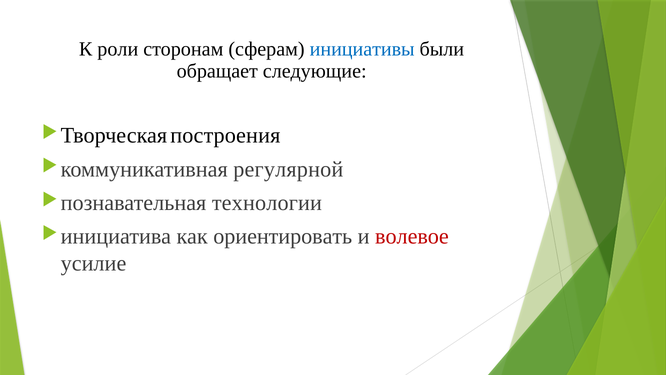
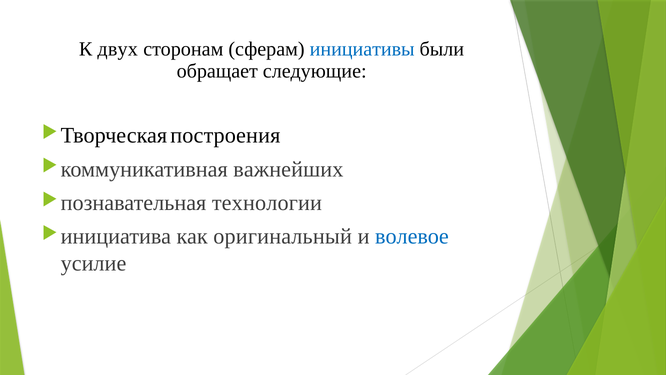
роли: роли -> двух (118, 49)
регулярной: регулярной -> важнейших (288, 169)
ориентировать: ориентировать -> оригинальный (283, 236)
волевое colour: red -> blue (412, 236)
